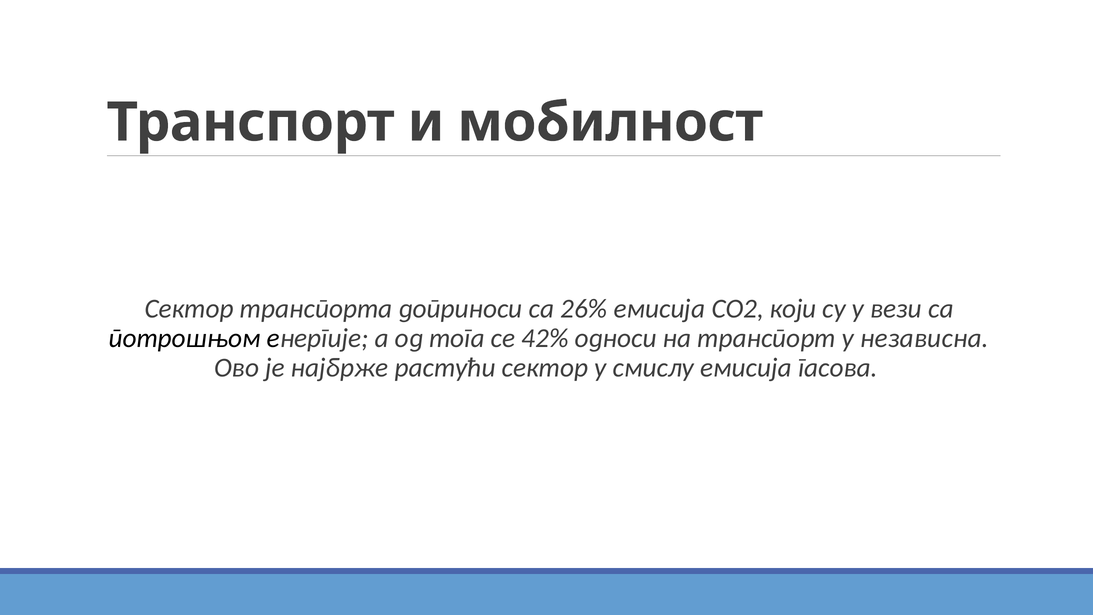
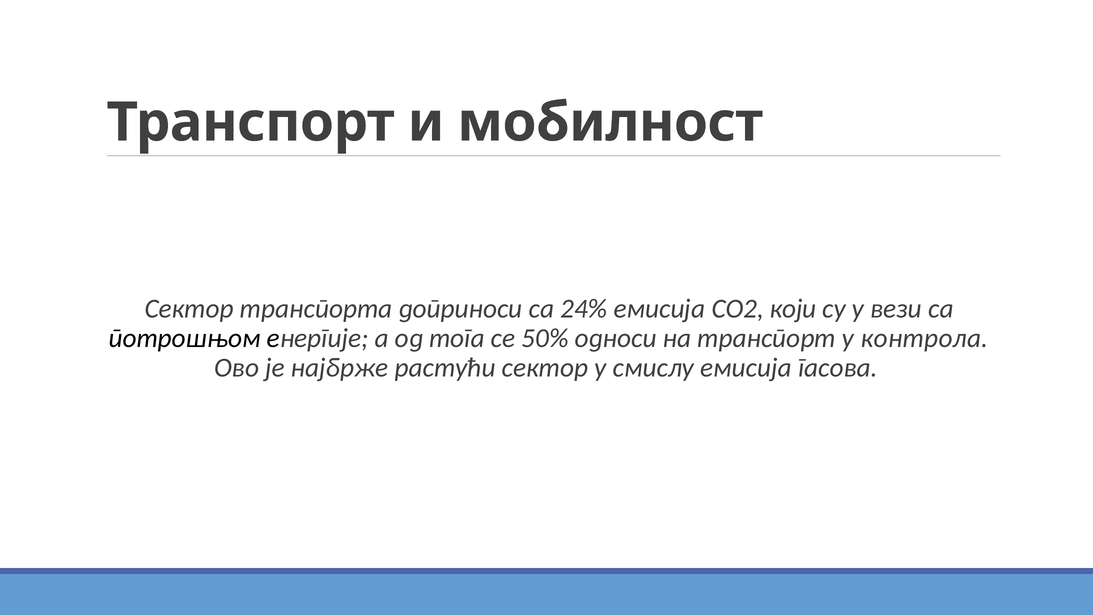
26%: 26% -> 24% (584, 309)
42%: 42% -> 50% (545, 338)
независна: независна -> контрола (925, 338)
